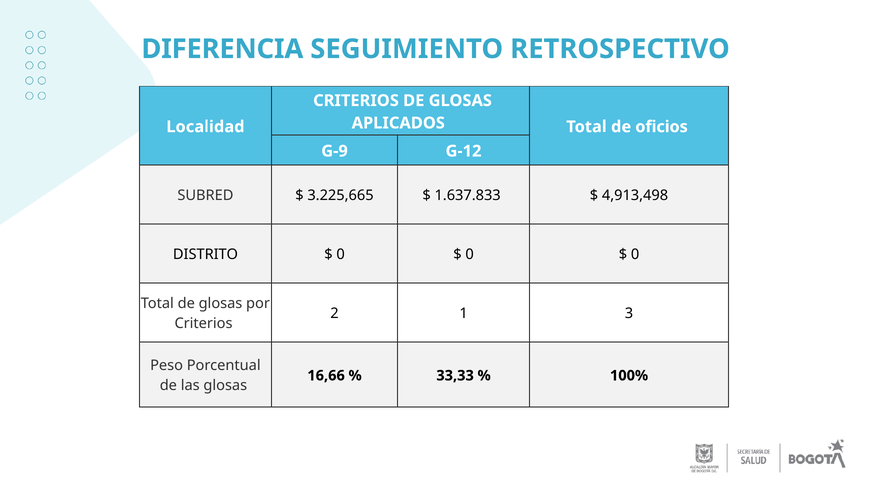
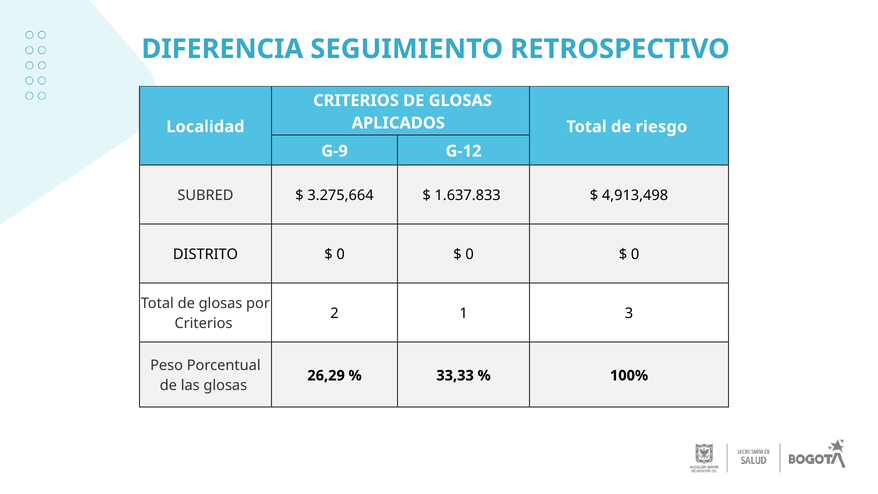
oficios: oficios -> riesgo (661, 127)
3.225,665: 3.225,665 -> 3.275,664 (341, 195)
16,66: 16,66 -> 26,29 (326, 375)
